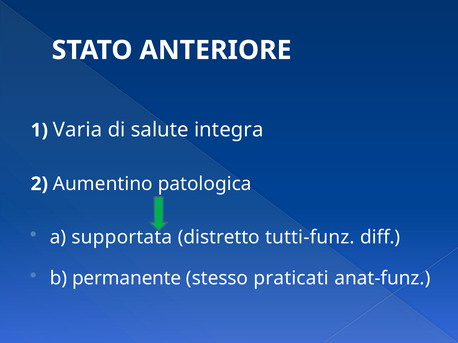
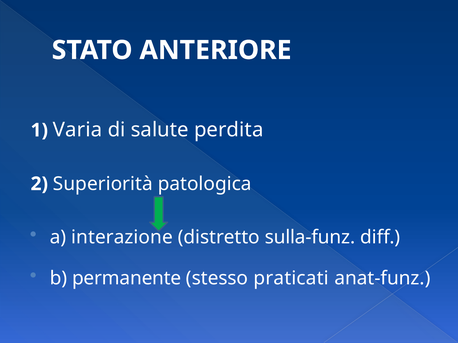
integra: integra -> perdita (229, 130)
Aumentino: Aumentino -> Superiorità (103, 184)
supportata: supportata -> interazione (122, 238)
tutti-funz: tutti-funz -> sulla-funz (310, 238)
